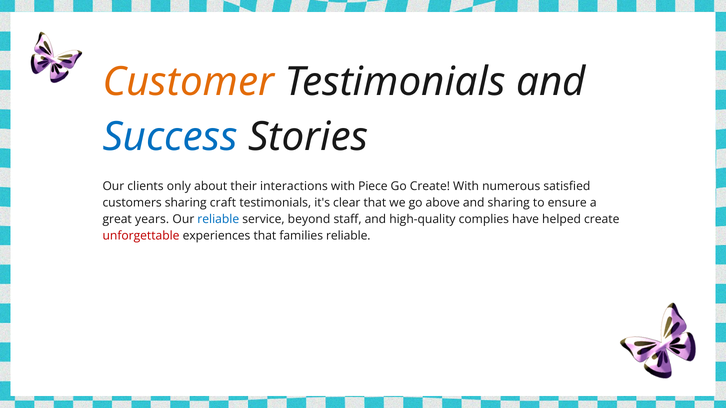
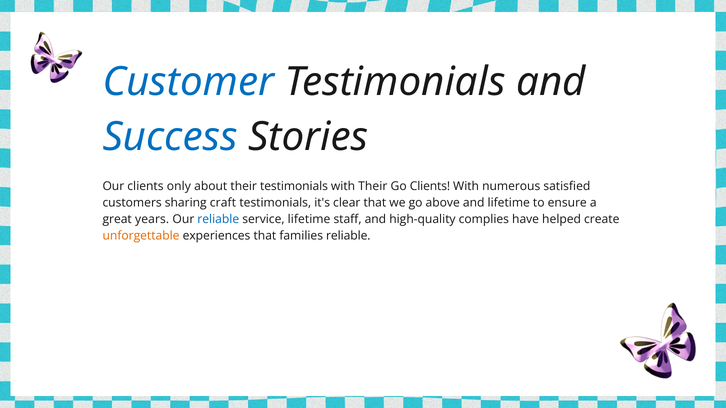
Customer colour: orange -> blue (188, 82)
their interactions: interactions -> testimonials (294, 186)
with Piece: Piece -> Their (373, 186)
Go Create: Create -> Clients (430, 186)
and sharing: sharing -> lifetime (509, 203)
service beyond: beyond -> lifetime (309, 219)
unforgettable colour: red -> orange (141, 236)
